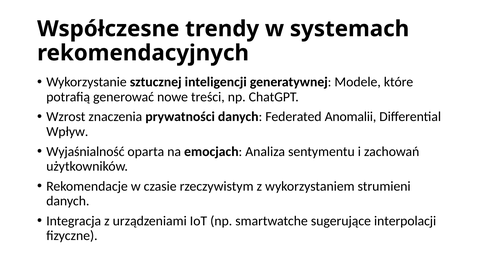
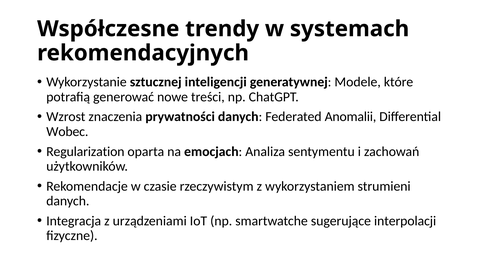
Wpływ: Wpływ -> Wobec (67, 132)
Wyjaśnialność: Wyjaśnialność -> Regularization (85, 151)
